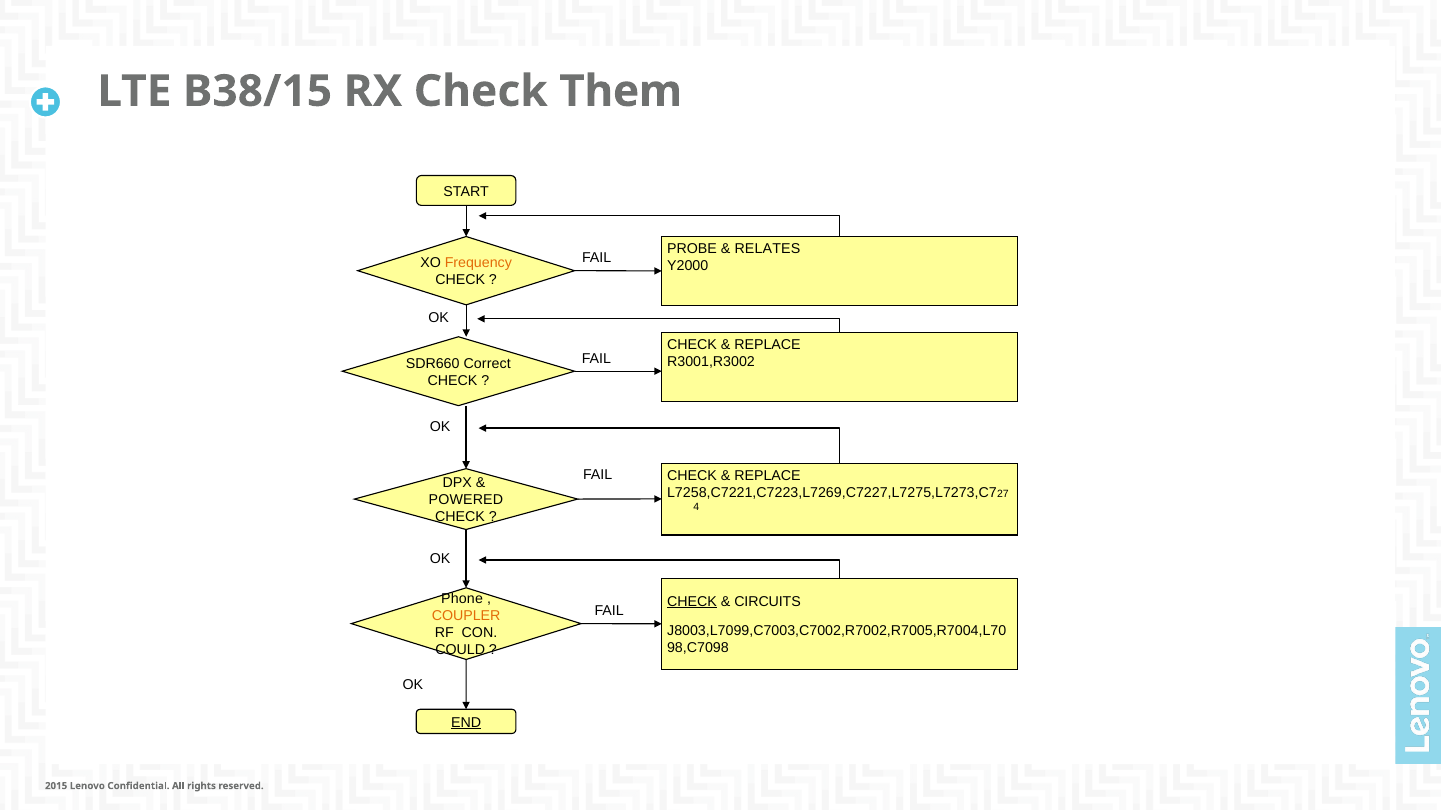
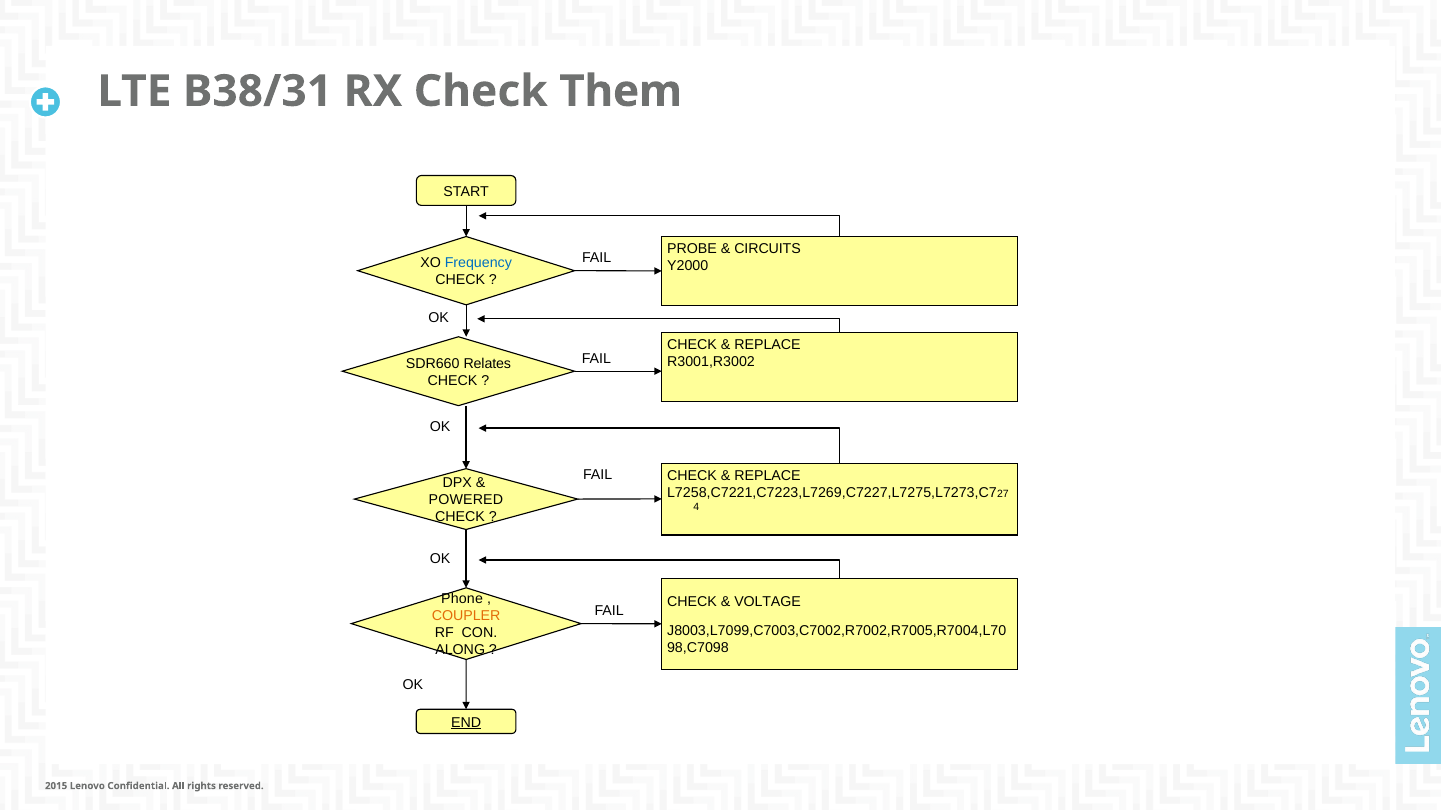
B38/15: B38/15 -> B38/31 (257, 91)
RELATES: RELATES -> CIRCUITS (768, 249)
Frequency colour: orange -> blue (478, 263)
Correct: Correct -> Relates (487, 364)
CHECK underline: present -> none (692, 602)
CIRCUITS: CIRCUITS -> VOLTAGE (768, 602)
COULD: COULD -> ALONG (460, 651)
